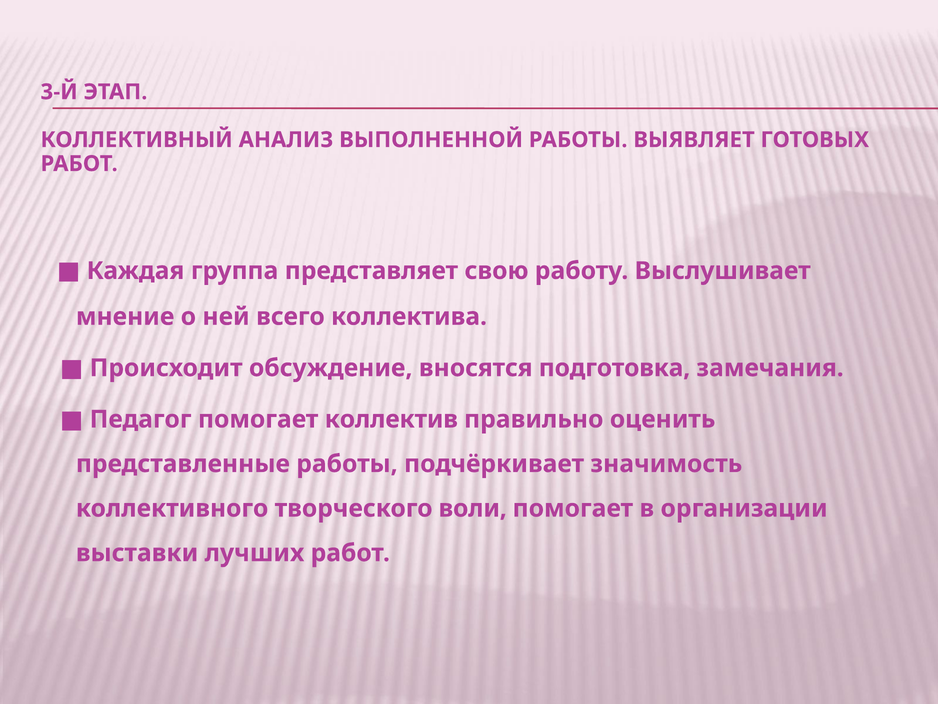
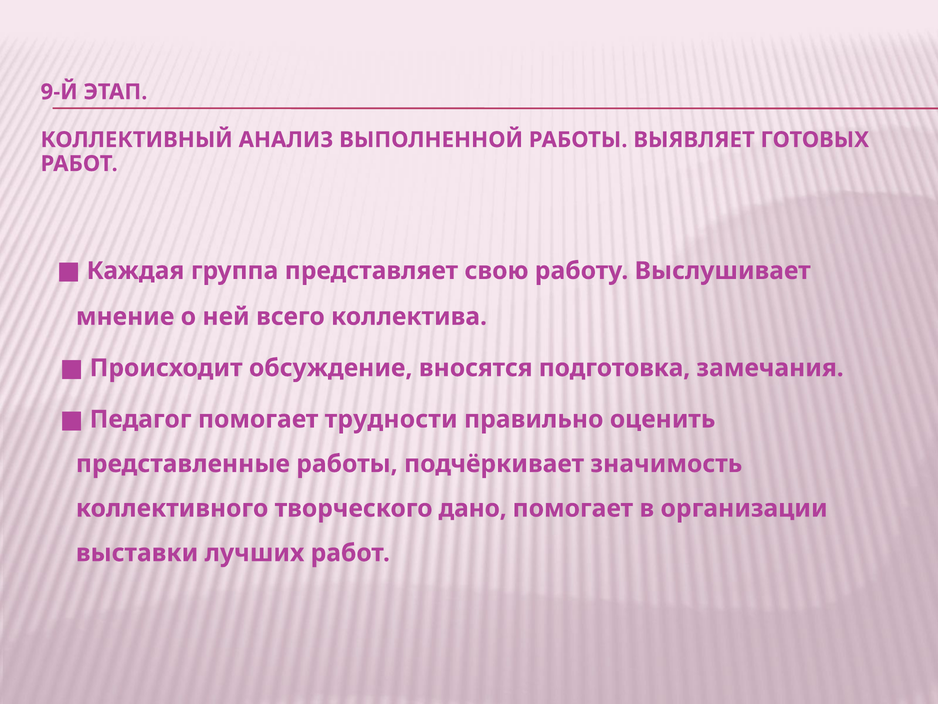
3-Й: 3-Й -> 9-Й (59, 92)
коллектив: коллектив -> трудности (391, 419)
воли: воли -> дано (473, 508)
